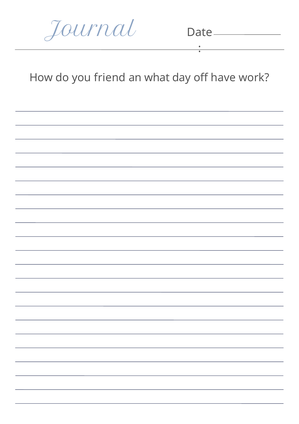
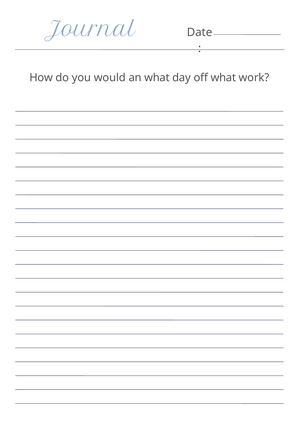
friend: friend -> would (110, 78)
off have: have -> what (223, 78)
